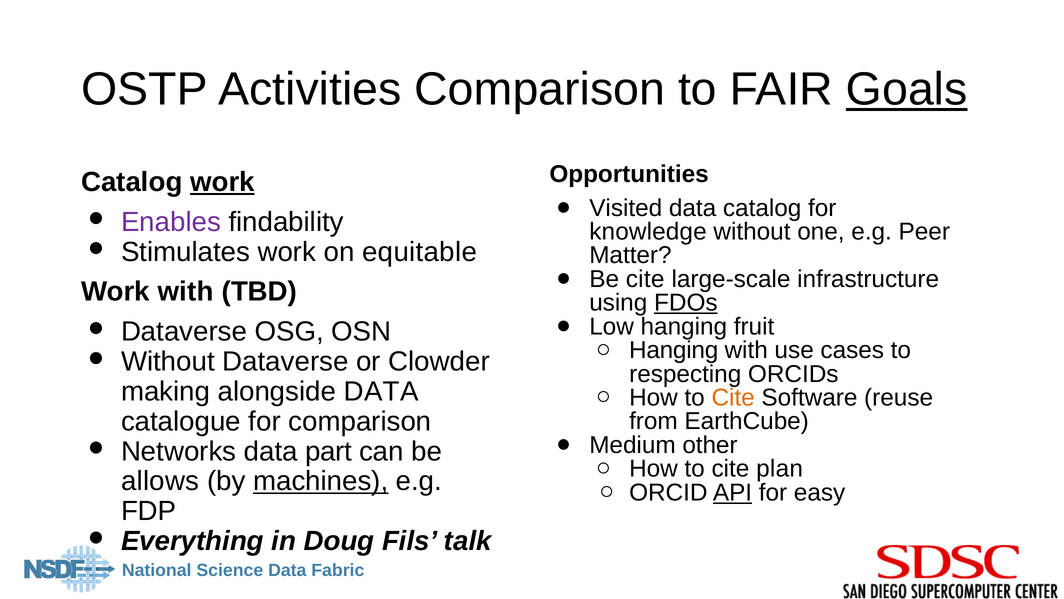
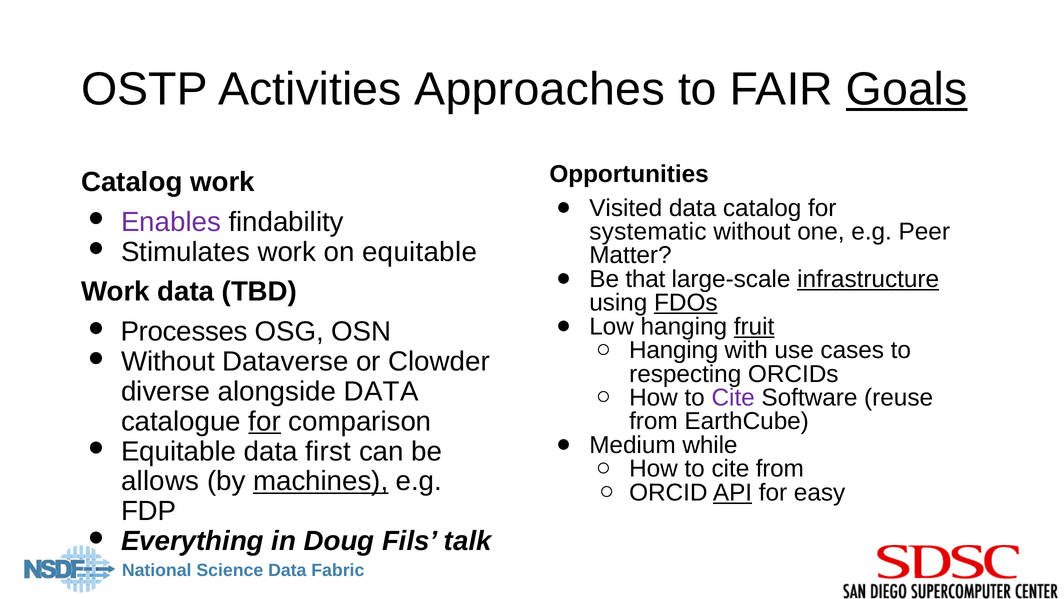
Activities Comparison: Comparison -> Approaches (540, 89)
work underline: present -> none (222, 182)
knowledge: knowledge -> systematic (648, 232)
Be cite: cite -> that (645, 279)
infrastructure underline: none -> present (868, 279)
Work with: with -> data (186, 292)
fruit underline: none -> present (754, 326)
Dataverse: Dataverse -> Processes (184, 331)
making: making -> diverse (166, 391)
Cite colour: orange -> purple (733, 397)
for underline: none -> present (265, 421)
other: other -> while (710, 445)
Networks: Networks -> Equitable (179, 451)
part: part -> first (328, 451)
cite plan: plan -> from (780, 468)
